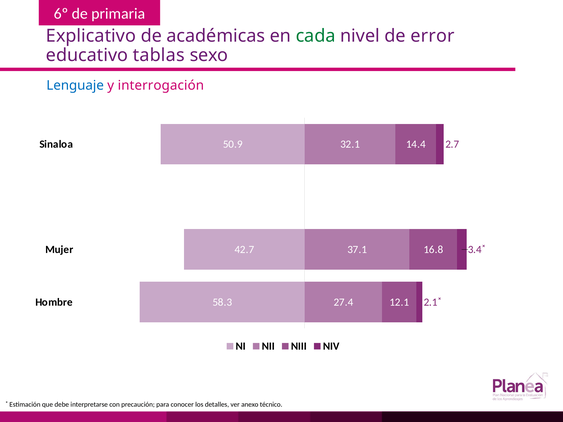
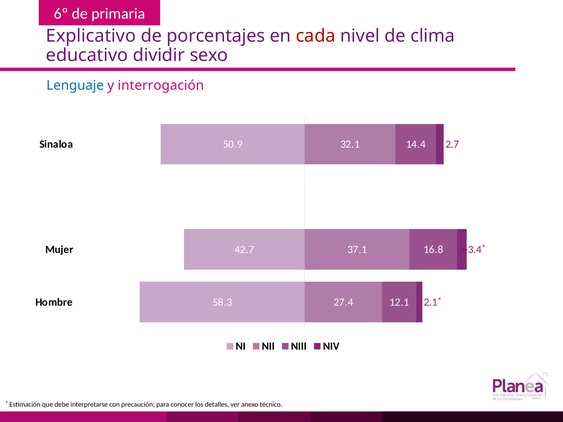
académicas: académicas -> porcentajes (216, 36)
cada colour: green -> red (316, 36)
error: error -> clima (433, 36)
tablas: tablas -> dividir (159, 55)
